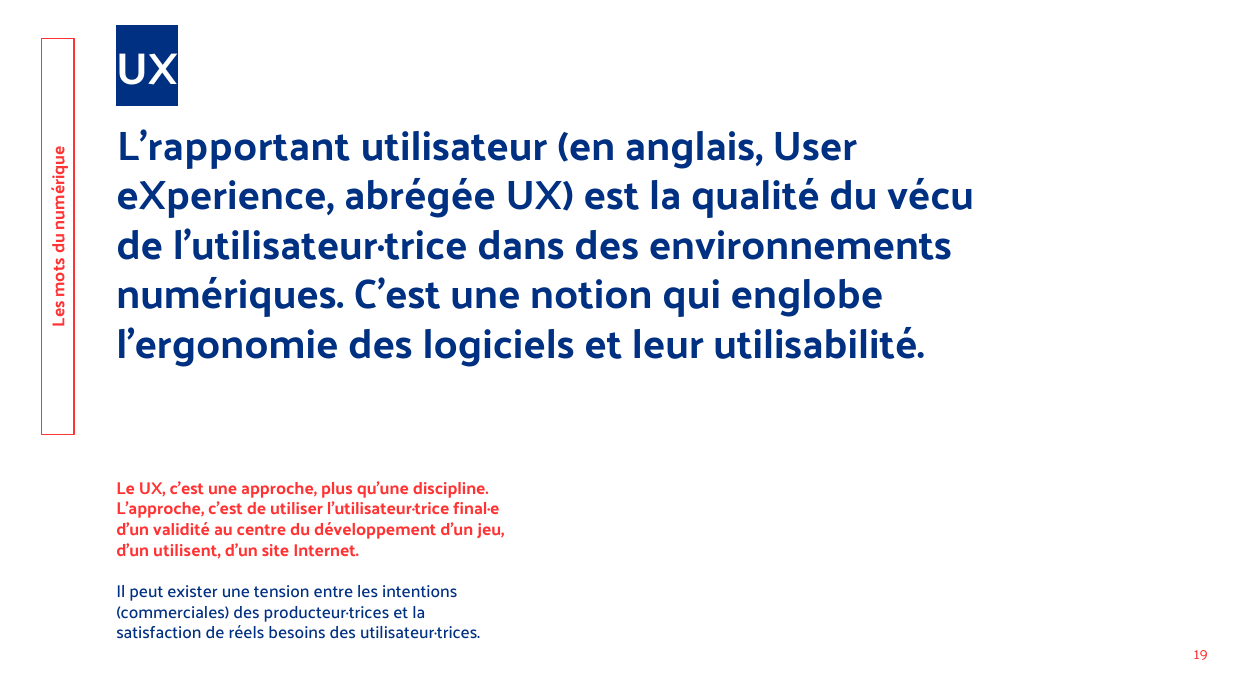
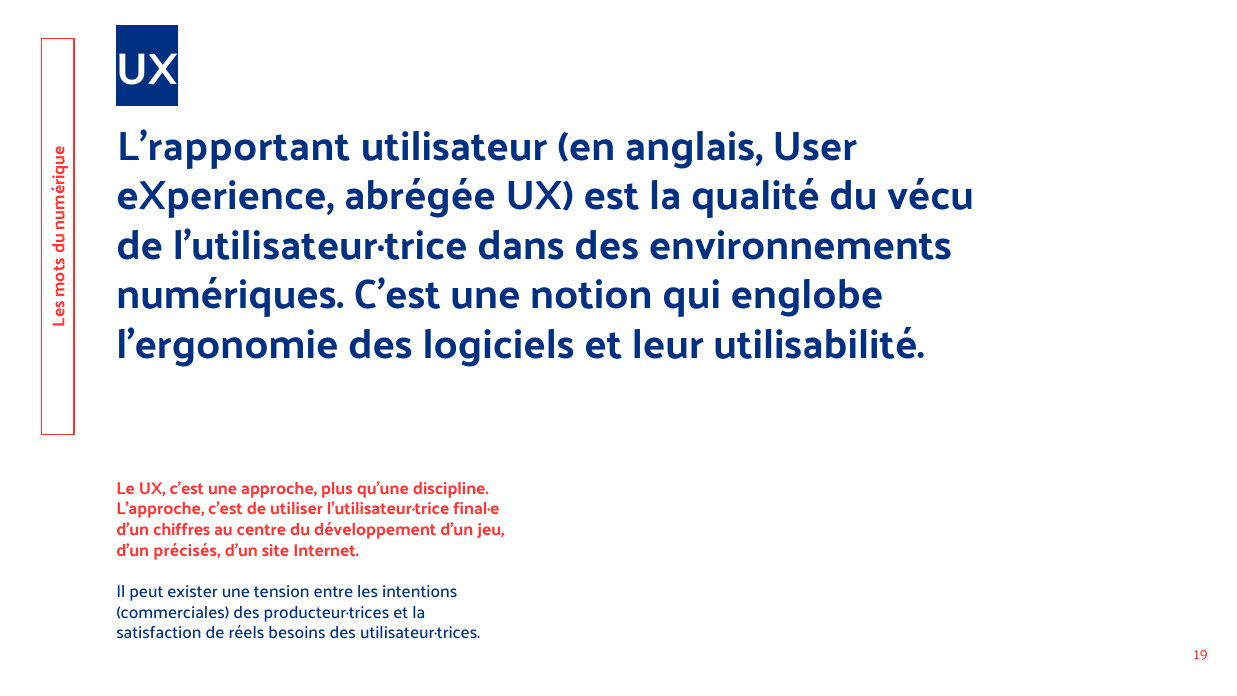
validité: validité -> chiffres (182, 530)
utilisent: utilisent -> précisés (187, 550)
